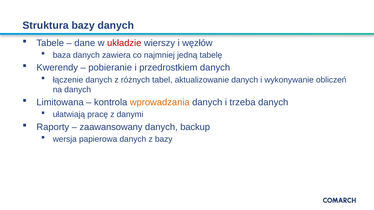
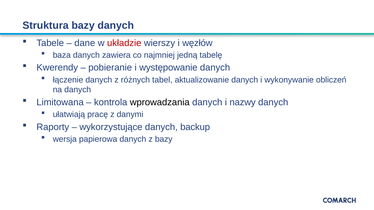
przedrostkiem: przedrostkiem -> występowanie (168, 68)
wprowadzania colour: orange -> black (160, 102)
trzeba: trzeba -> nazwy (243, 102)
zaawansowany: zaawansowany -> wykorzystujące (111, 127)
